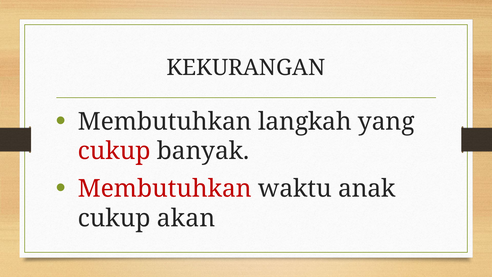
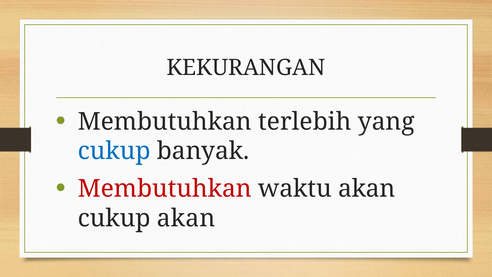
langkah: langkah -> terlebih (305, 122)
cukup colour: red -> blue (114, 151)
waktu anak: anak -> akan (367, 189)
